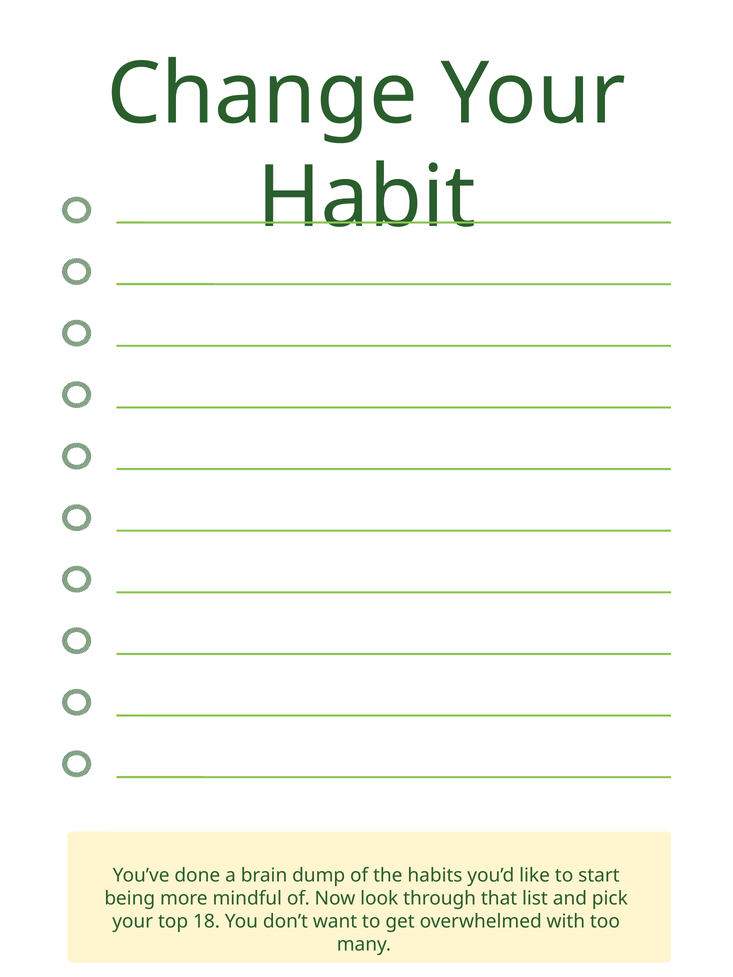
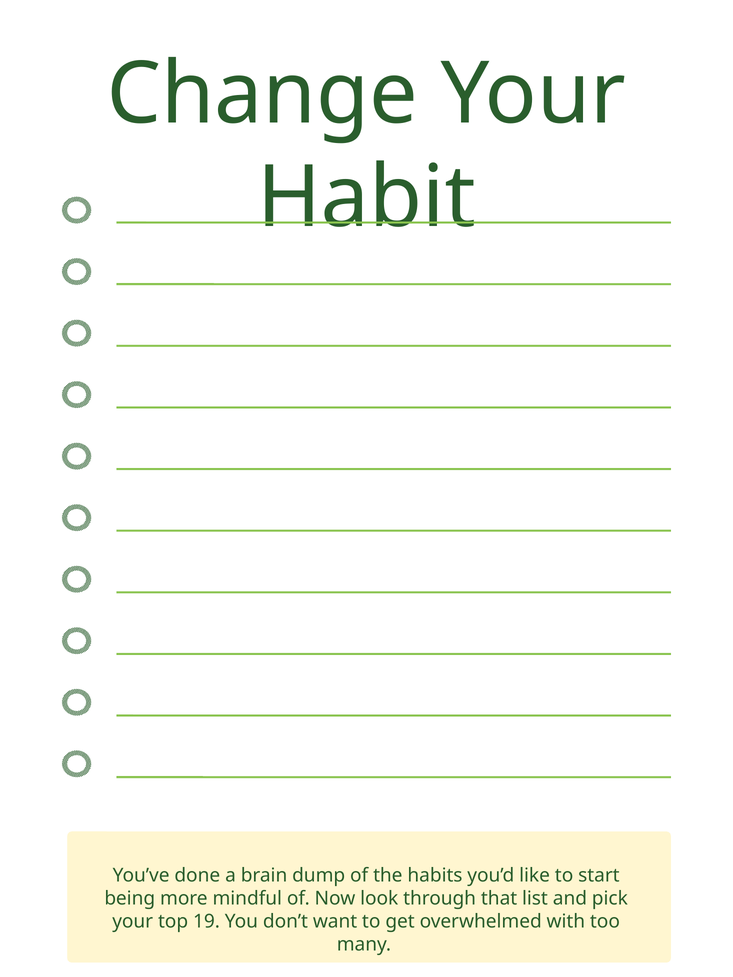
18: 18 -> 19 (206, 922)
